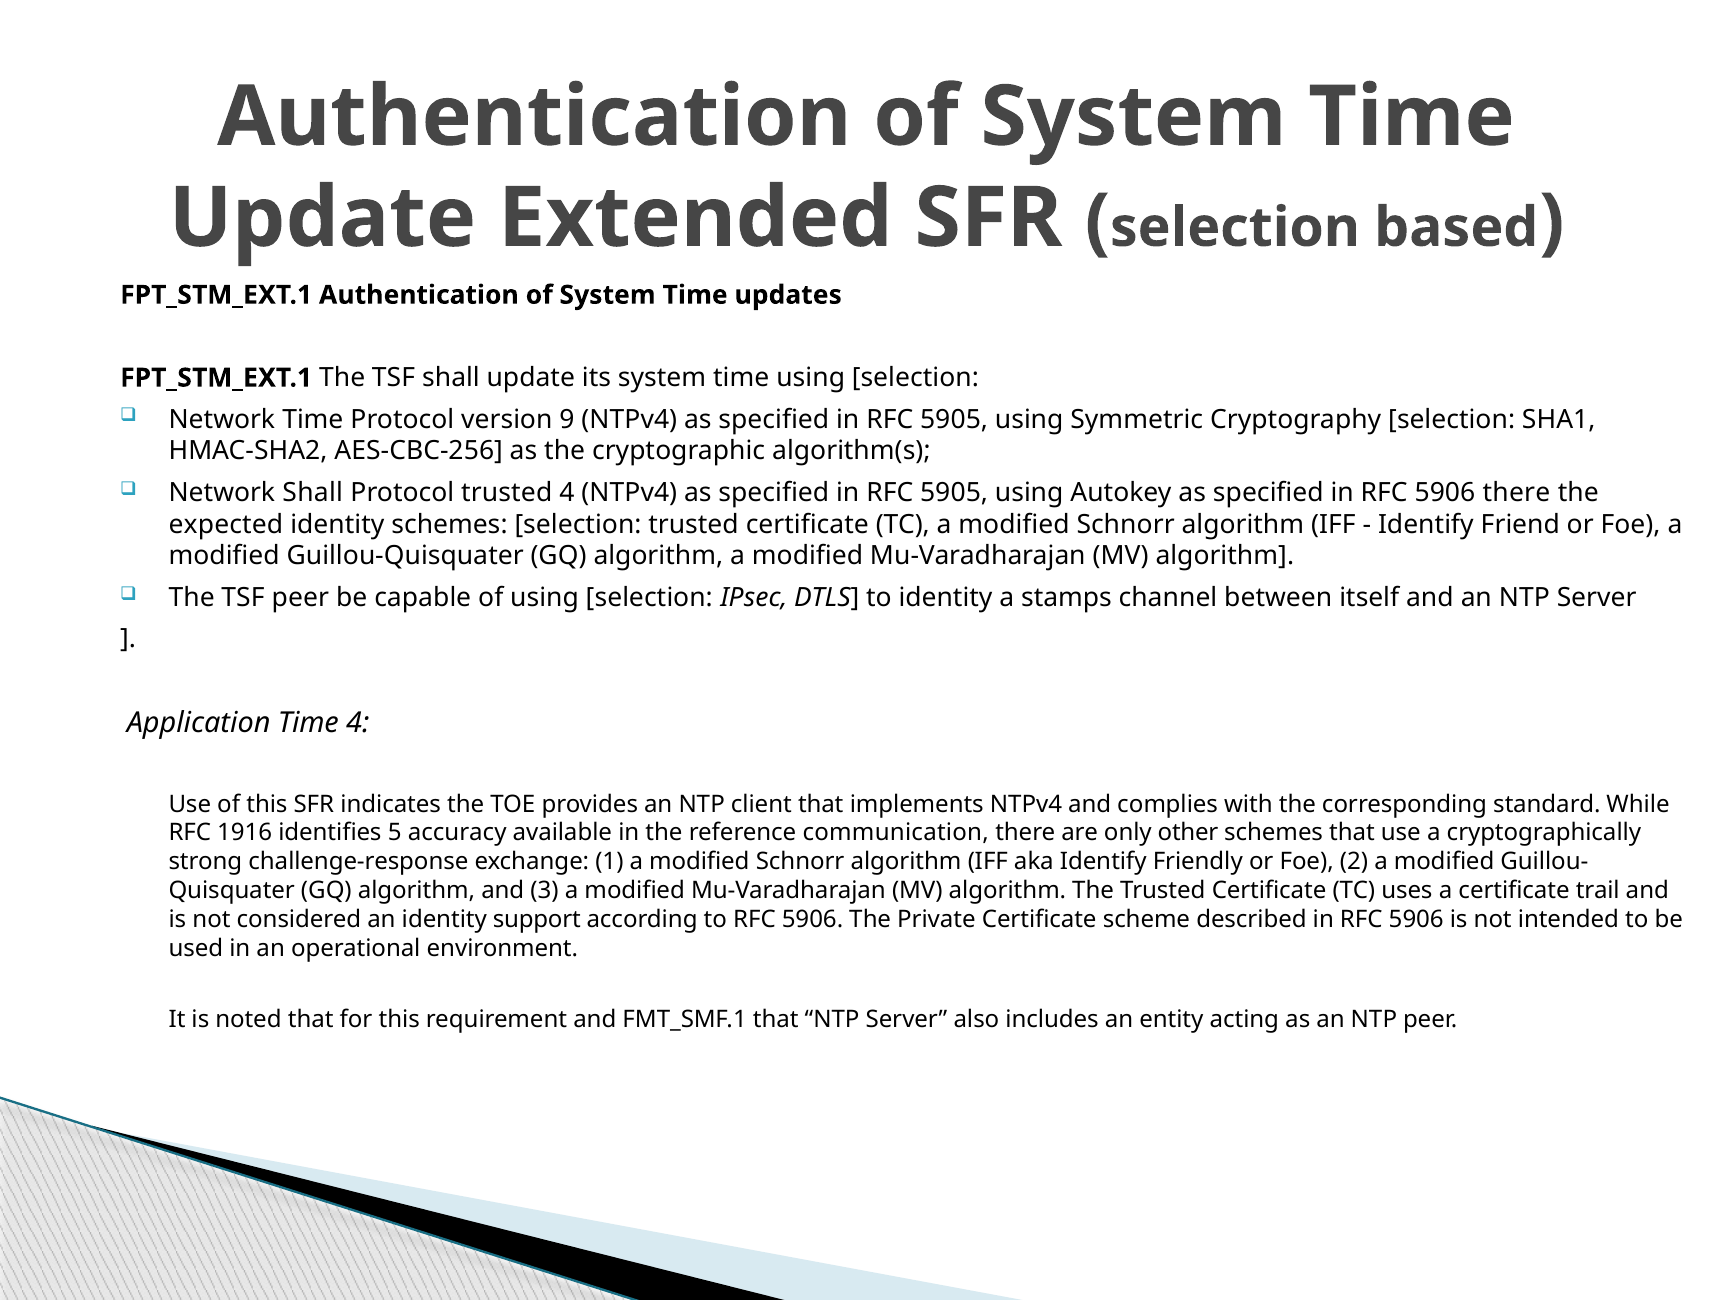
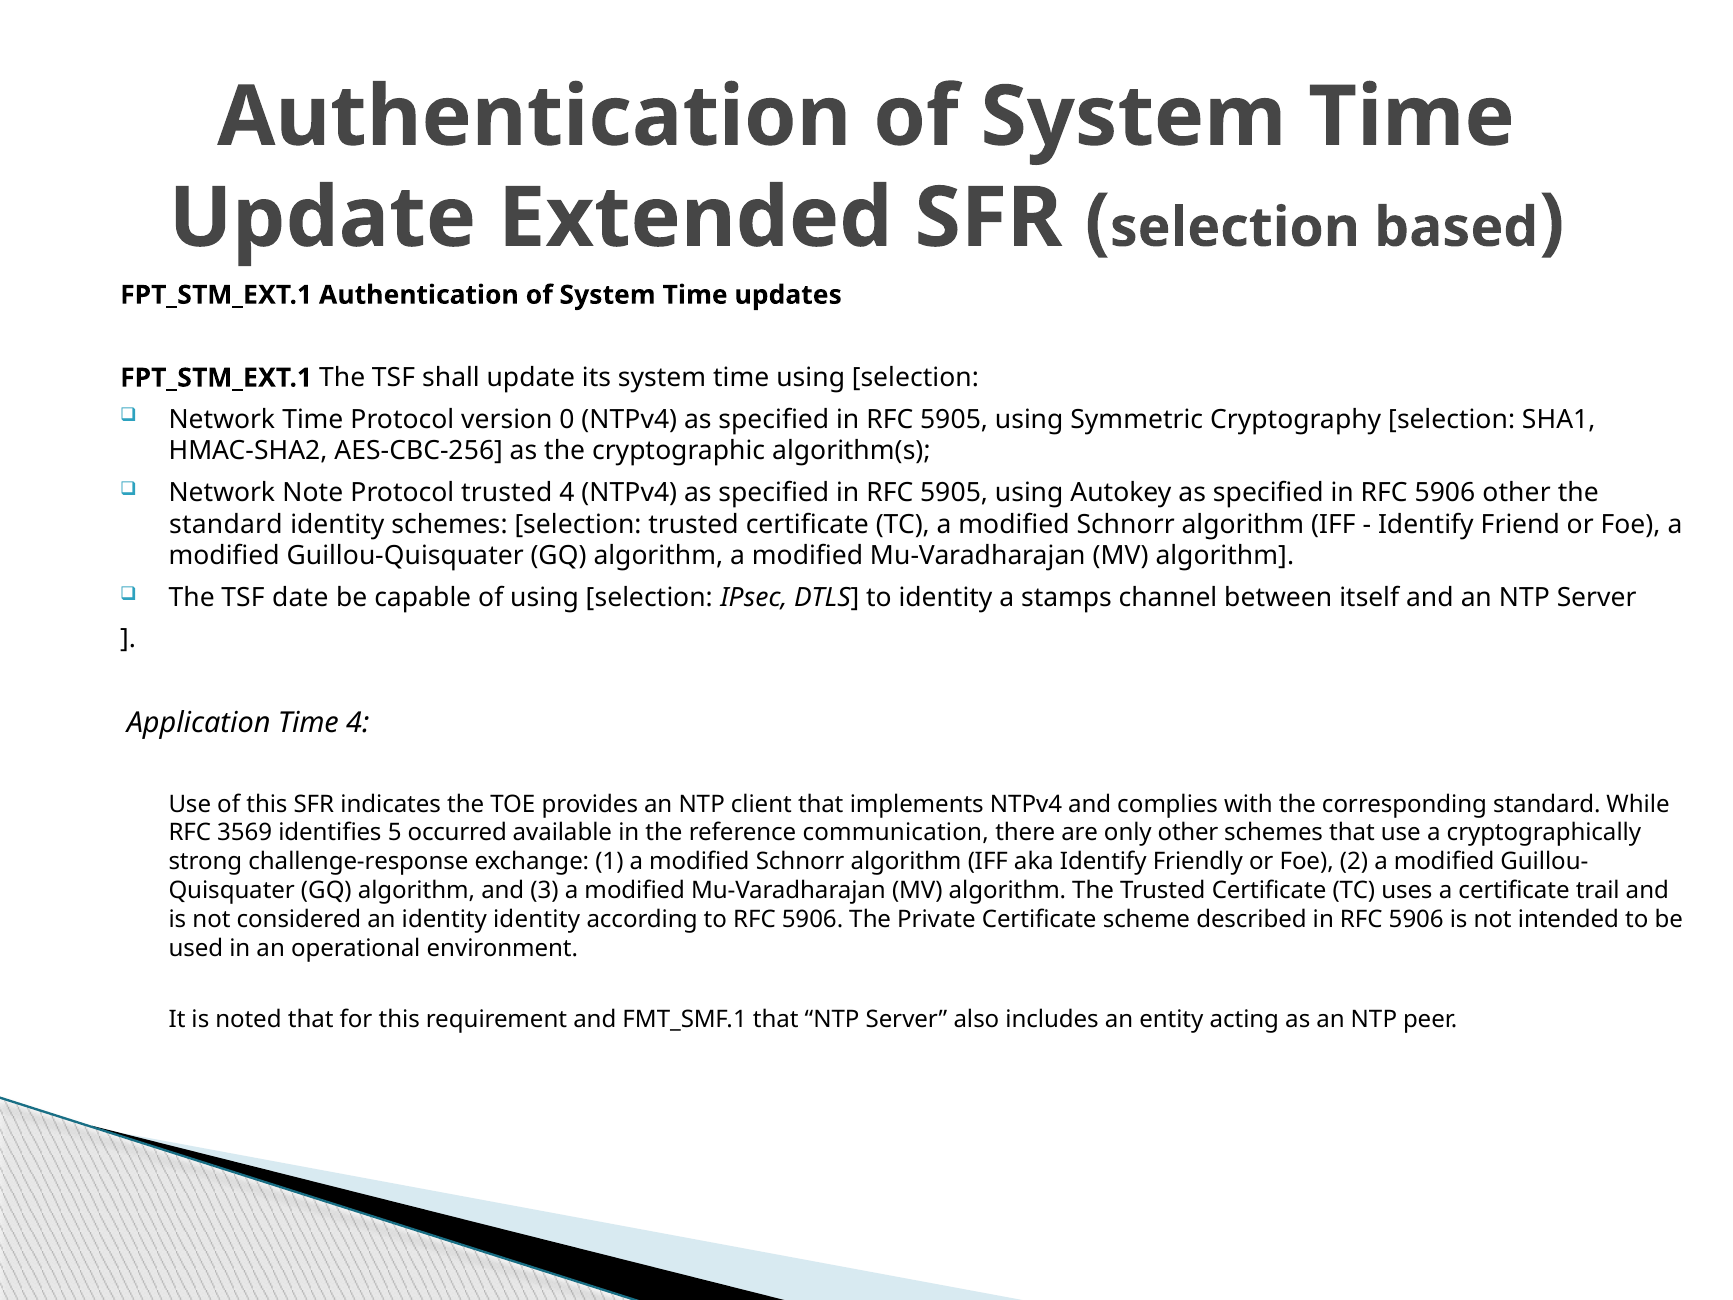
9: 9 -> 0 (567, 419)
Network Shall: Shall -> Note (313, 492)
5906 there: there -> other (1517, 492)
expected: expected -> standard (226, 524)
TSF peer: peer -> date (300, 597)
1916: 1916 -> 3569 (245, 833)
accuracy: accuracy -> occurred (457, 833)
identity support: support -> identity (537, 920)
